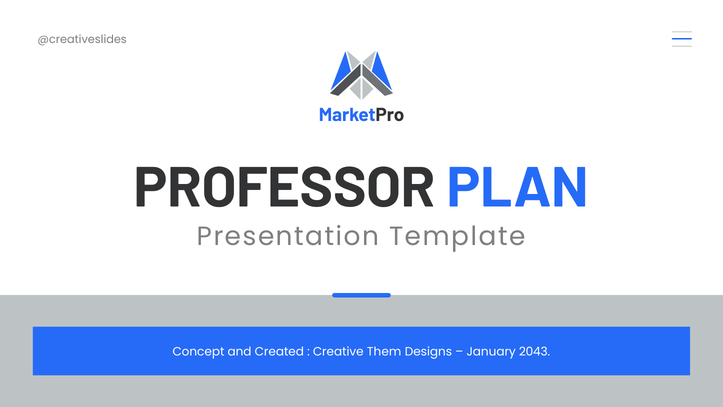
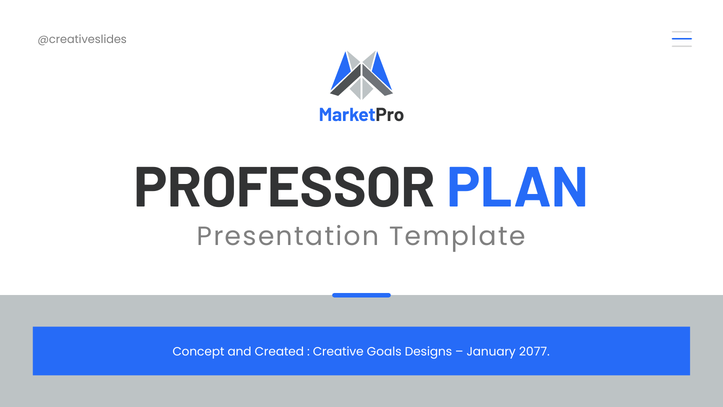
Them: Them -> Goals (384, 352)
2043: 2043 -> 2077 (534, 352)
